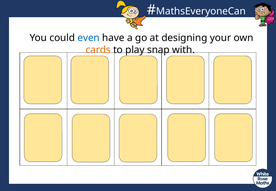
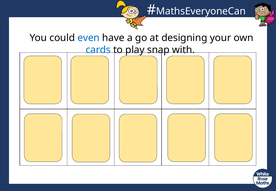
cards colour: orange -> blue (98, 50)
